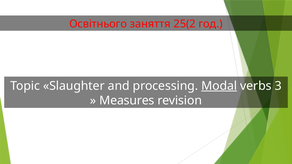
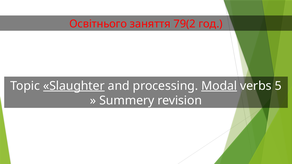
25(2: 25(2 -> 79(2 (185, 24)
Slaughter underline: none -> present (74, 86)
3: 3 -> 5 (278, 86)
Measures: Measures -> Summery (127, 101)
